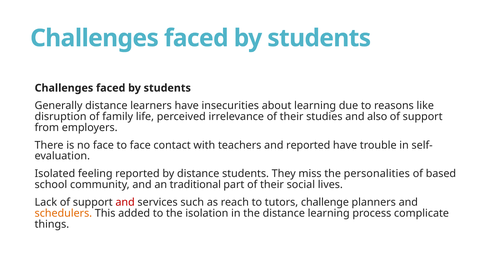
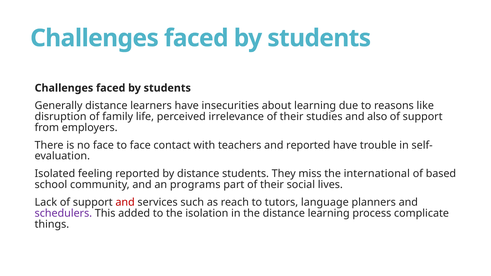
personalities: personalities -> international (377, 174)
traditional: traditional -> programs (195, 185)
challenge: challenge -> language (325, 202)
schedulers colour: orange -> purple (63, 213)
